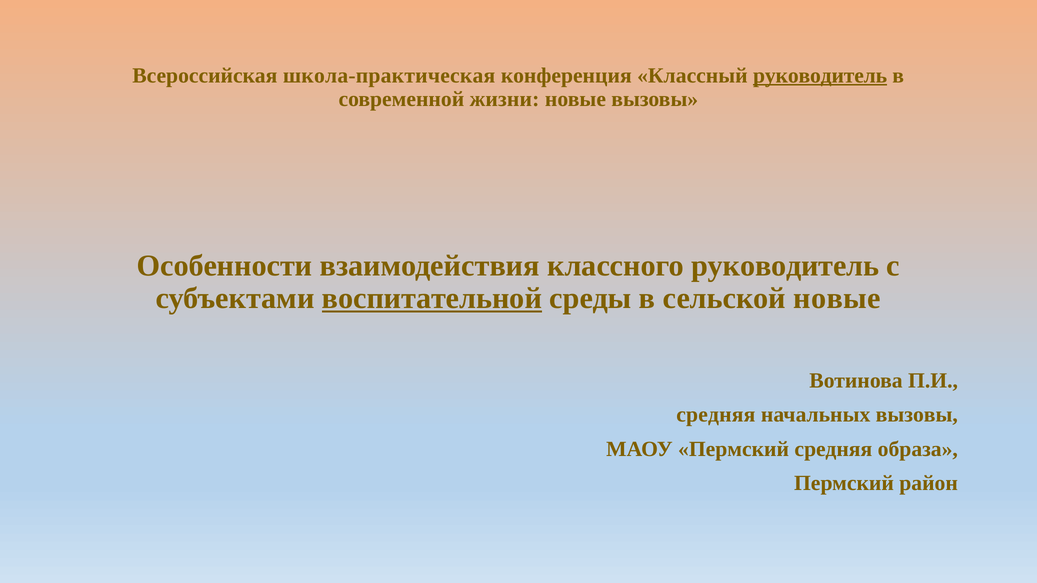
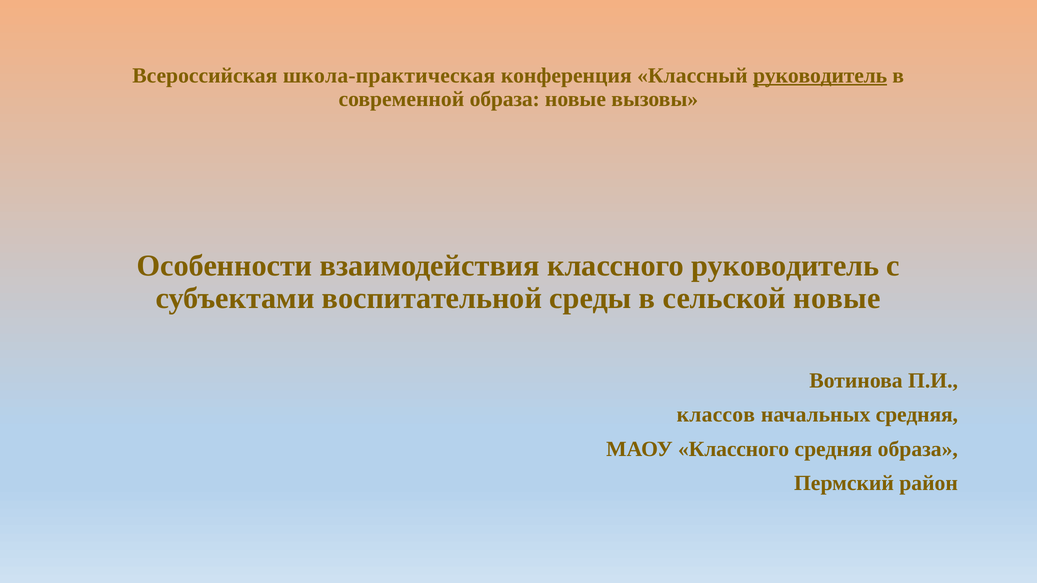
современной жизни: жизни -> образа (505, 99)
воспитательной underline: present -> none (432, 299)
средняя: средняя -> классов (716, 415)
начальных вызовы: вызовы -> средняя (917, 415)
МАОУ Пермский: Пермский -> Классного (734, 449)
